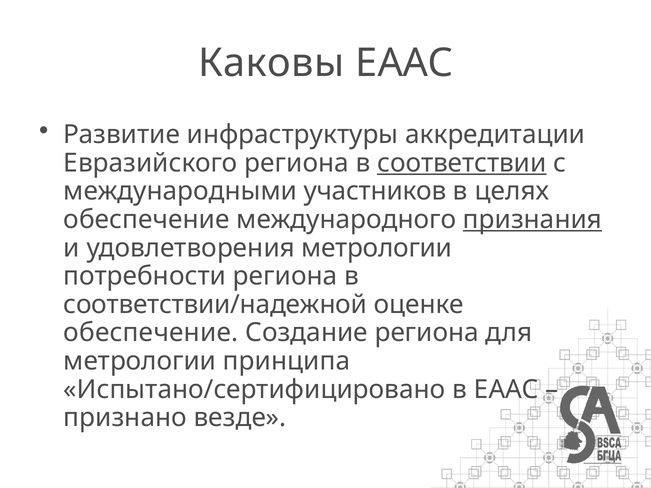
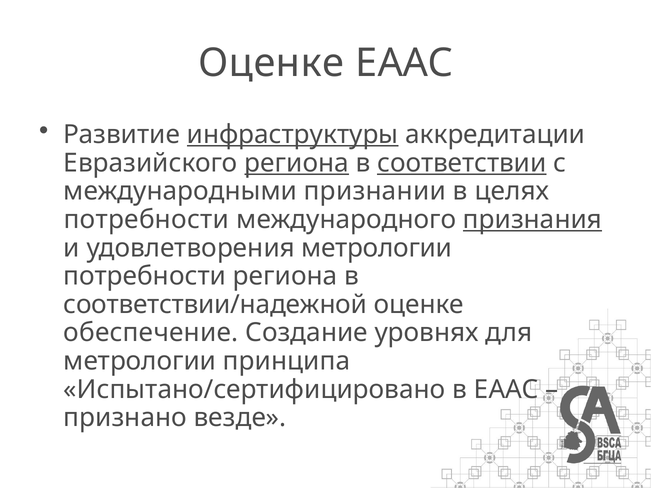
Каковы: Каковы -> Оценке (271, 63)
инфраструктуры underline: none -> present (293, 135)
региона underline: none -> present (297, 163)
участников: участников -> признании (375, 191)
обеспечение: обеспечение -> потребности (146, 220)
Создание региона: региона -> уровнях (427, 333)
